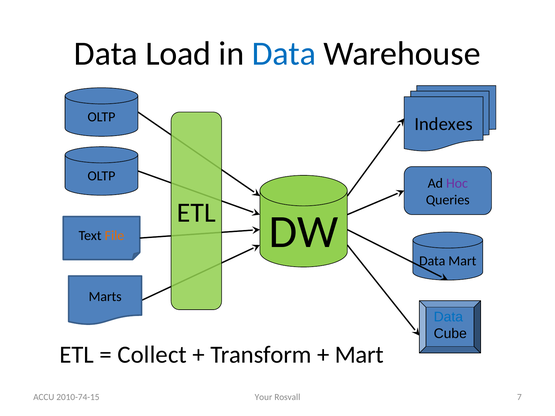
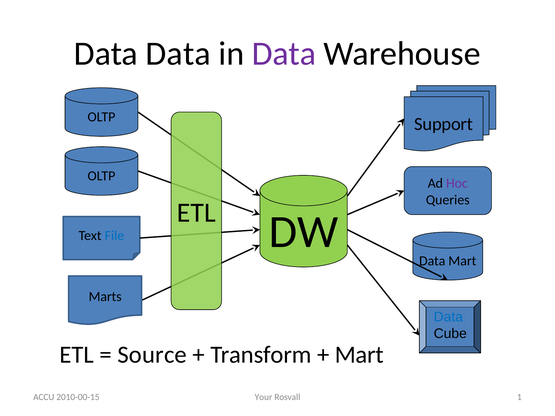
Data Load: Load -> Data (178, 54)
Data colour: blue -> purple (284, 54)
Indexes: Indexes -> Support (444, 124)
File colour: orange -> blue (114, 236)
Collect: Collect -> Source (152, 355)
7: 7 -> 1 (519, 397)
2010-74-15: 2010-74-15 -> 2010-00-15 (78, 398)
